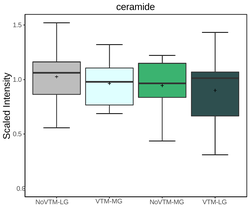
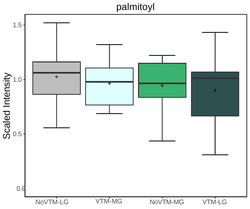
ceramide: ceramide -> palmitoyl (136, 7)
